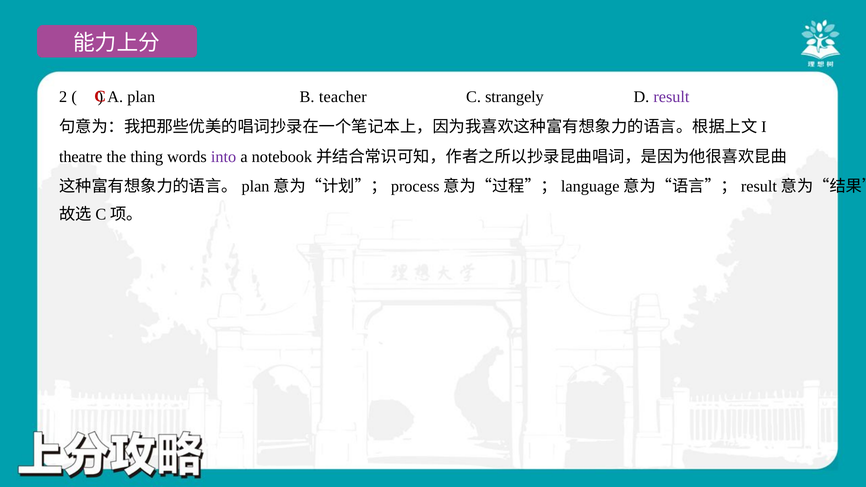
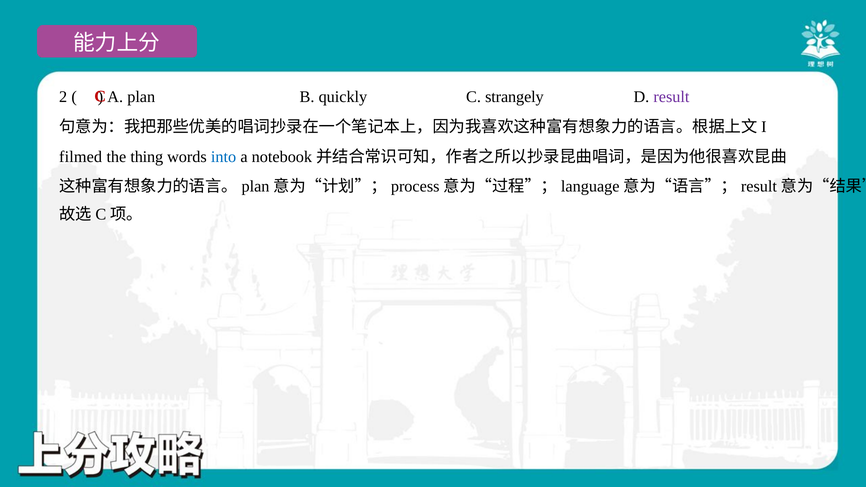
teacher: teacher -> quickly (343, 97)
theatre: theatre -> filmed (81, 157)
into colour: purple -> blue (224, 157)
